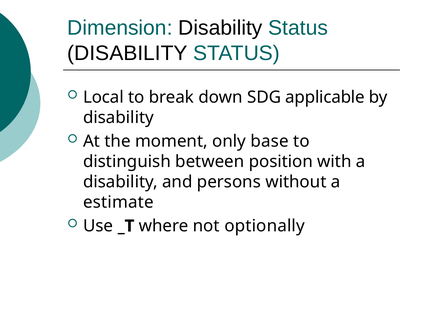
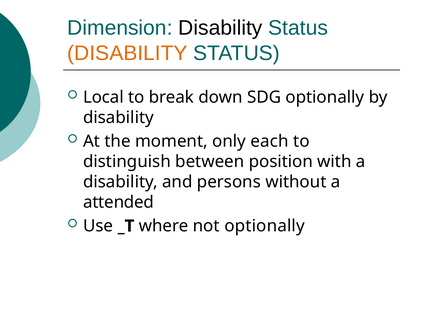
DISABILITY colour: black -> orange (127, 53)
SDG applicable: applicable -> optionally (325, 98)
base: base -> each (270, 142)
estimate: estimate -> attended (119, 203)
